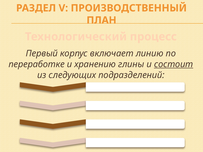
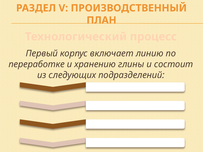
состоит underline: present -> none (174, 64)
